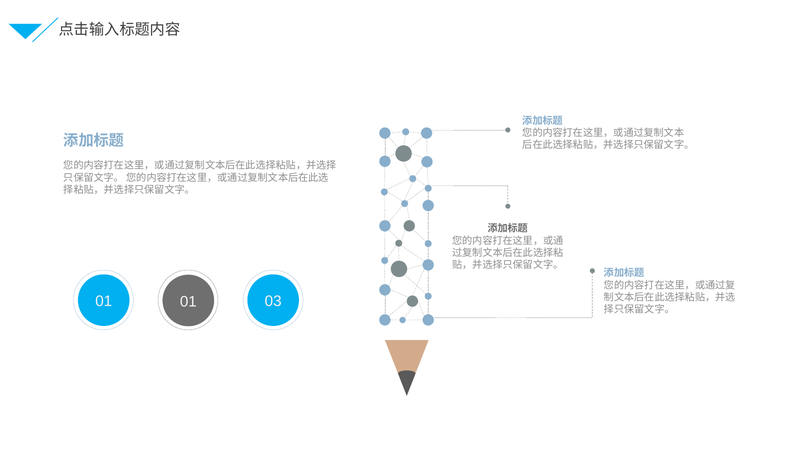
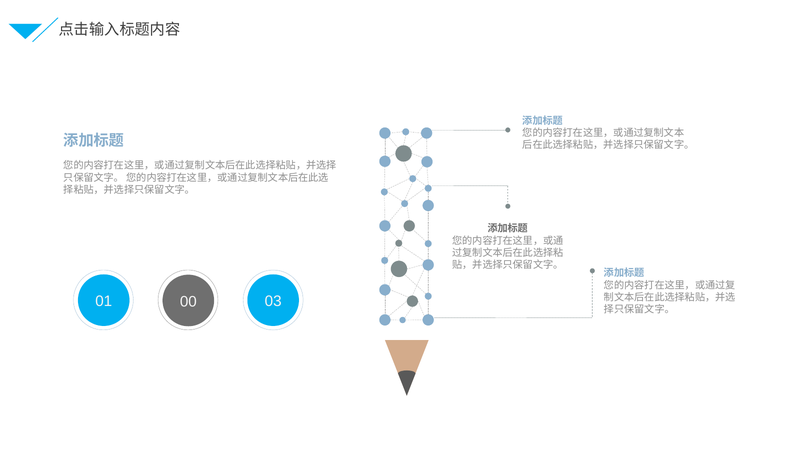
01 01: 01 -> 00 (188, 301)
